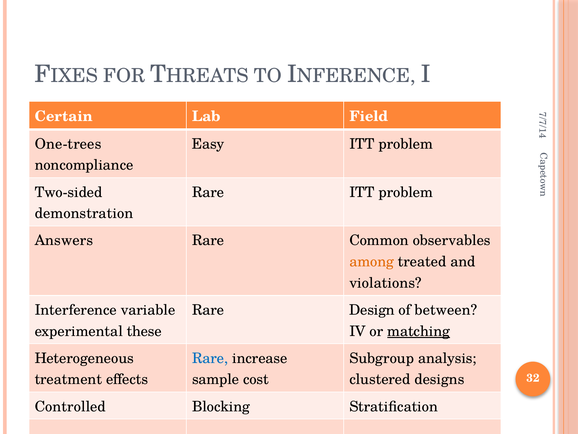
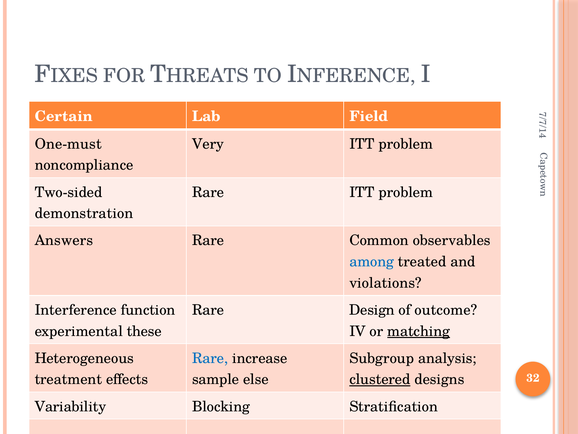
One-trees: One-trees -> One-must (68, 144)
Easy: Easy -> Very (208, 144)
among colour: orange -> blue (372, 261)
variable: variable -> function (148, 310)
between: between -> outcome (446, 310)
cost: cost -> else (256, 379)
clustered underline: none -> present (380, 379)
Controlled: Controlled -> Variability (70, 406)
